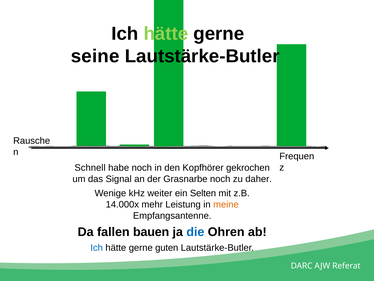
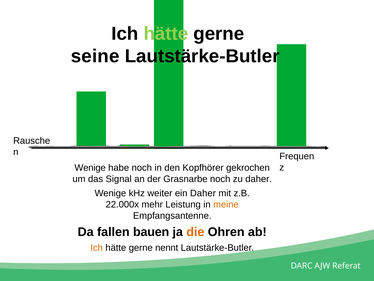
Schnell: Schnell -> Wenige (90, 168)
ein Selten: Selten -> Daher (203, 193)
14.000x: 14.000x -> 22.000x (122, 204)
die colour: blue -> orange (195, 232)
Ich colour: blue -> orange (97, 247)
guten: guten -> nennt (167, 247)
